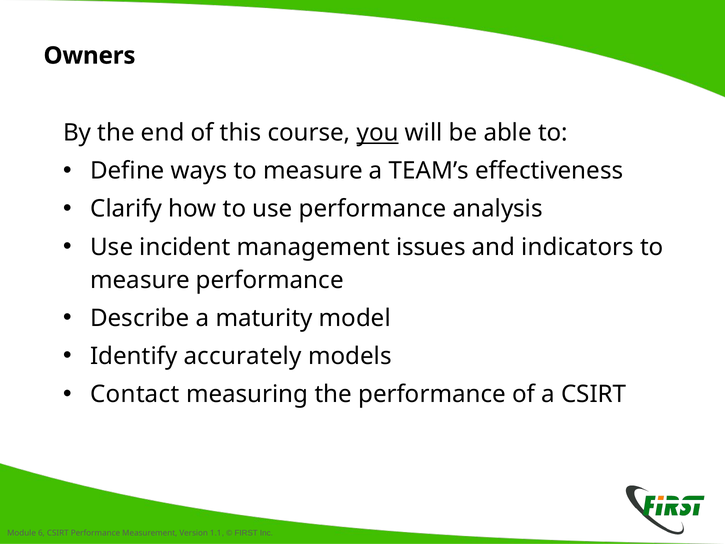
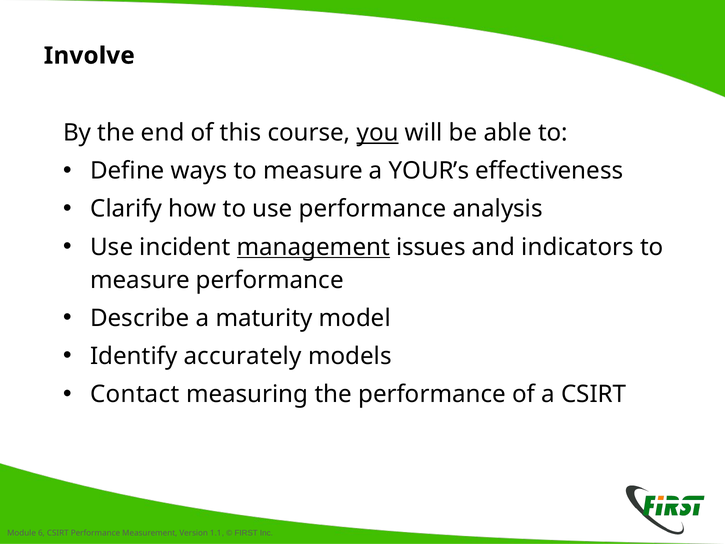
Owners: Owners -> Involve (89, 56)
TEAM’s: TEAM’s -> YOUR’s (429, 171)
management underline: none -> present (313, 247)
